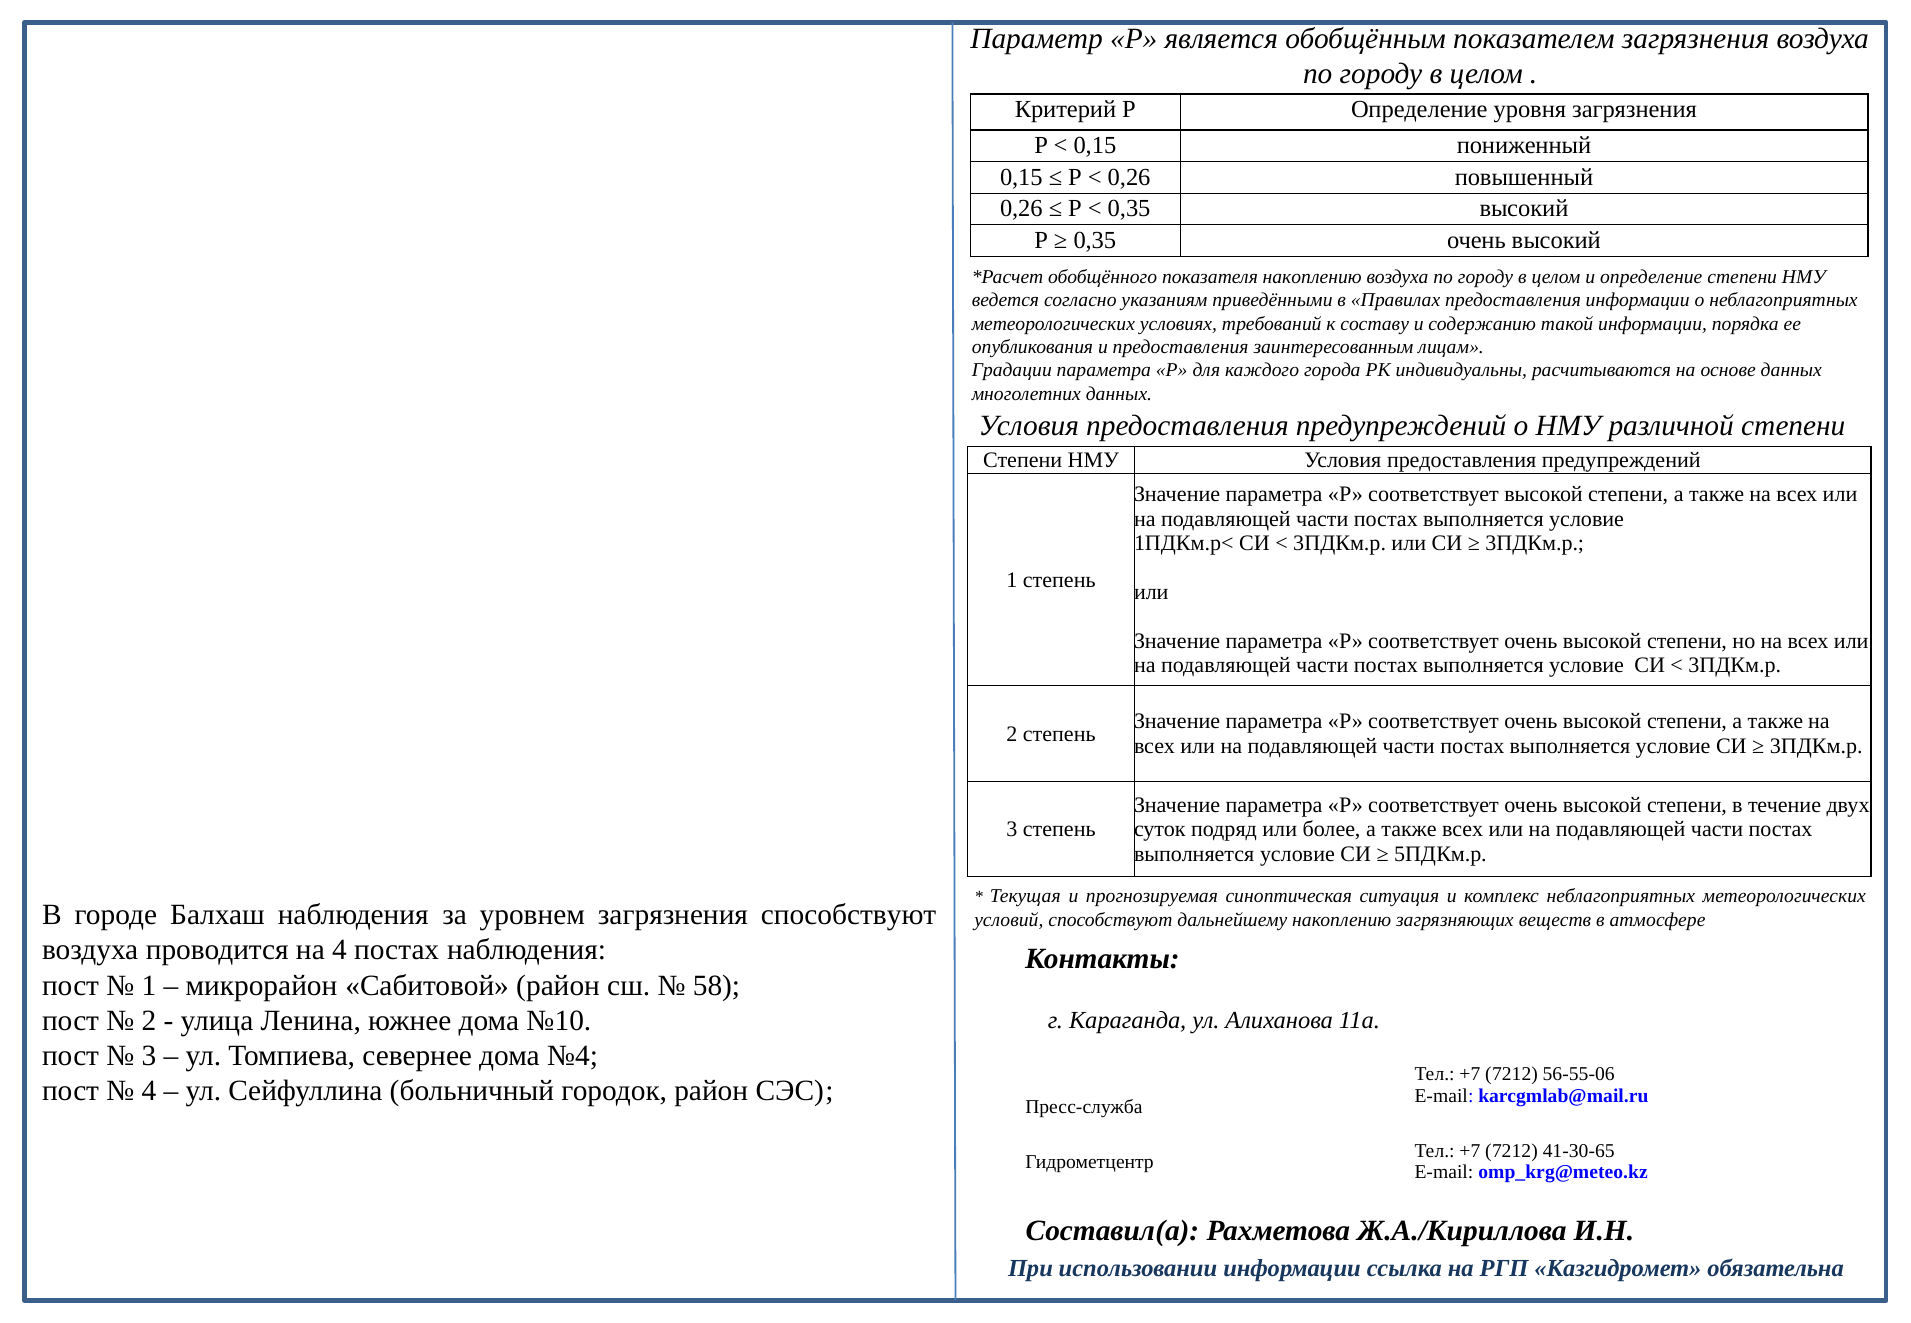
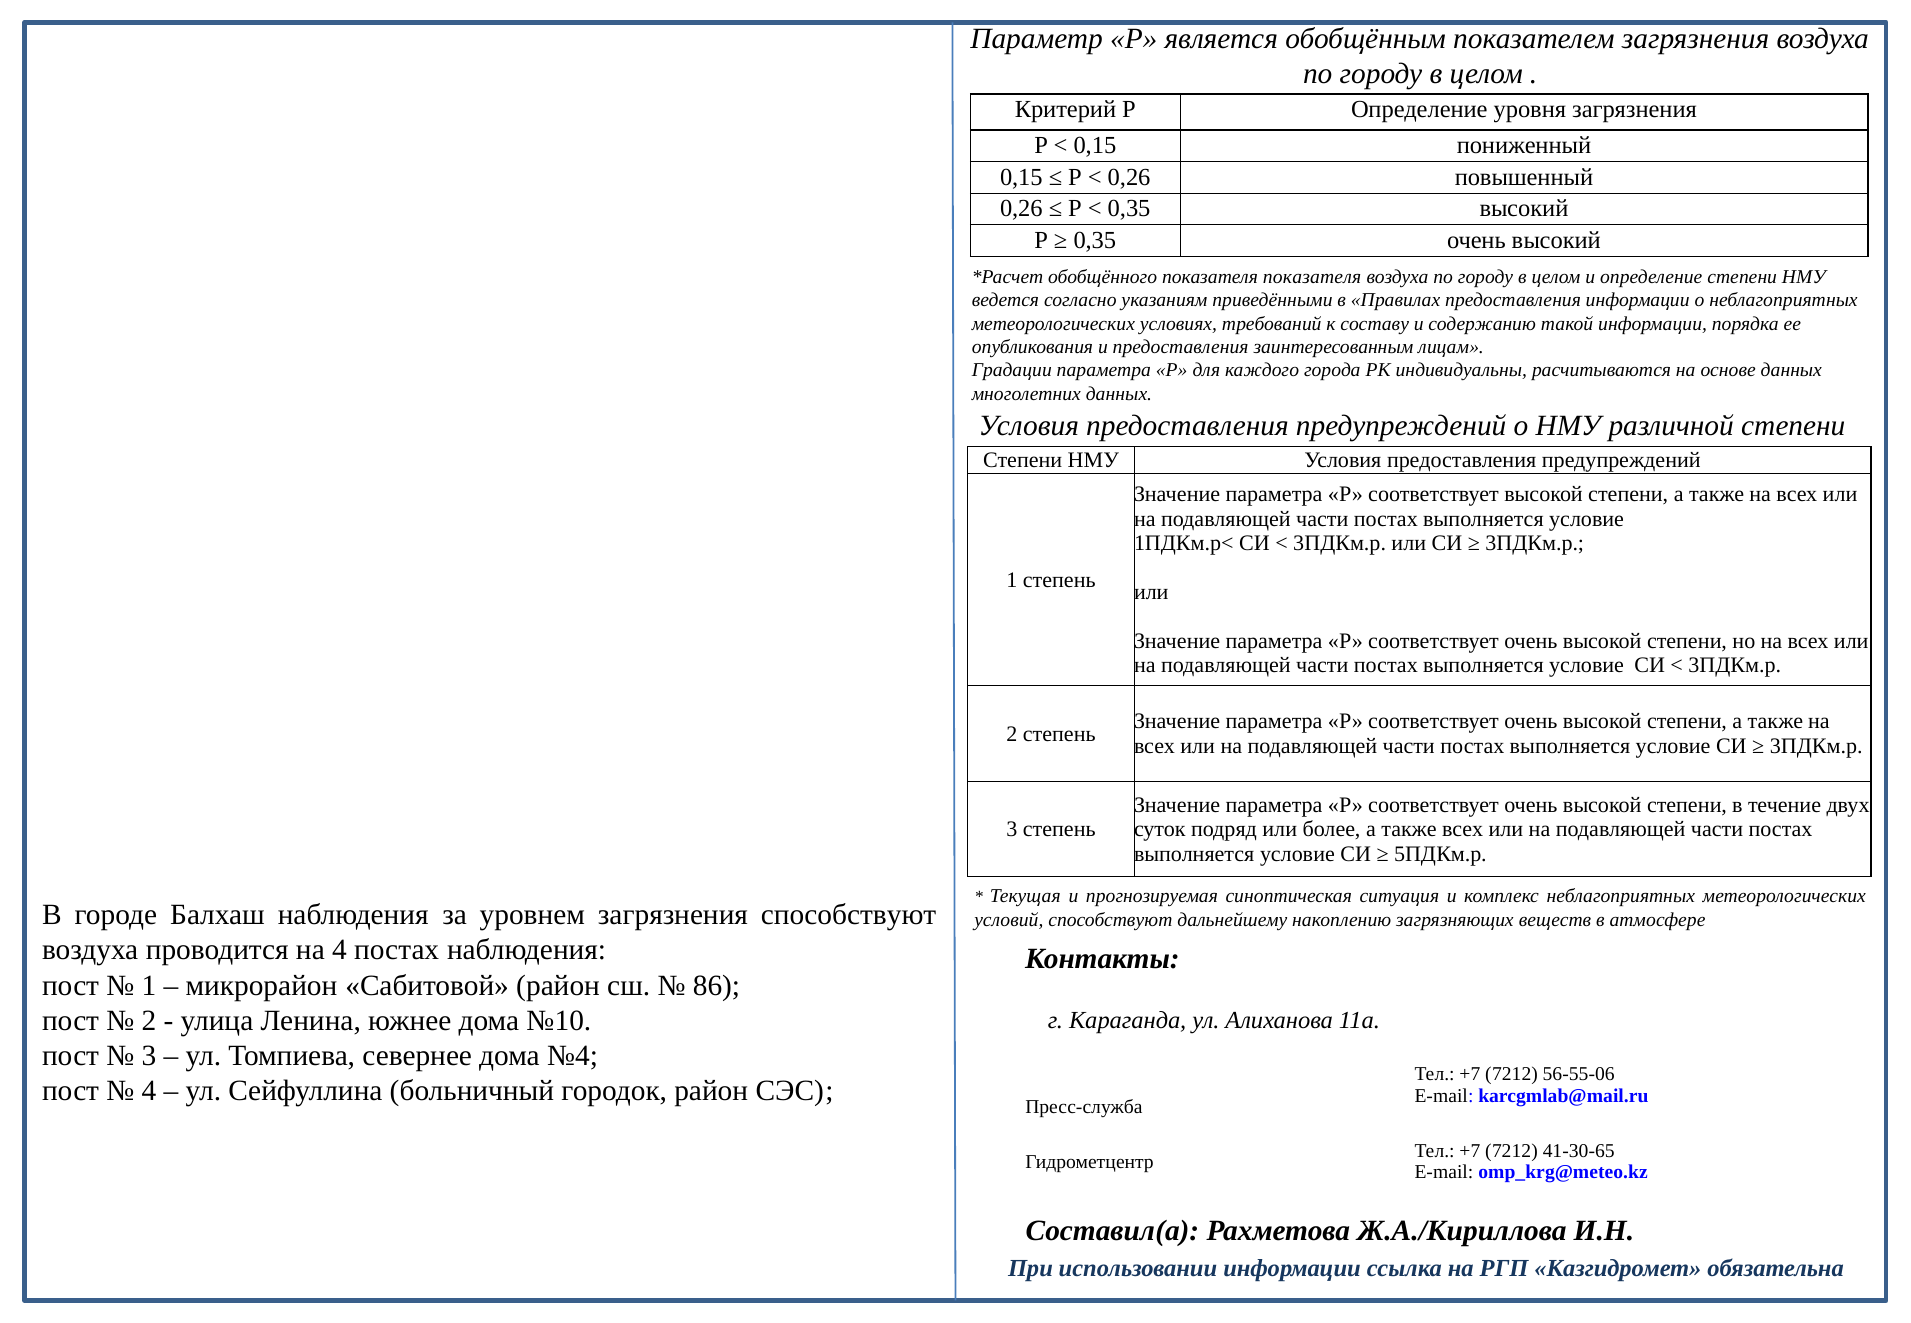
показателя накоплению: накоплению -> показателя (1312, 277)
58: 58 -> 86 (716, 985)
